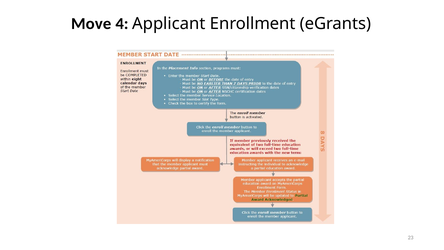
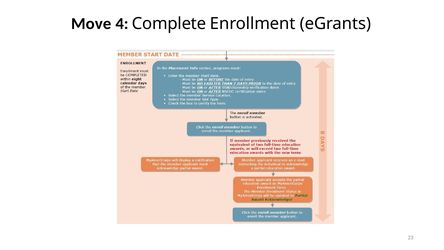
Applicant: Applicant -> Complete (169, 24)
